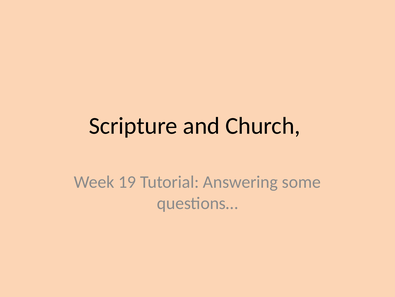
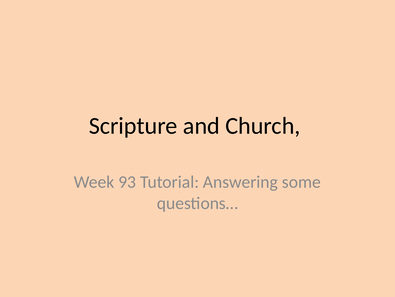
19: 19 -> 93 (127, 182)
